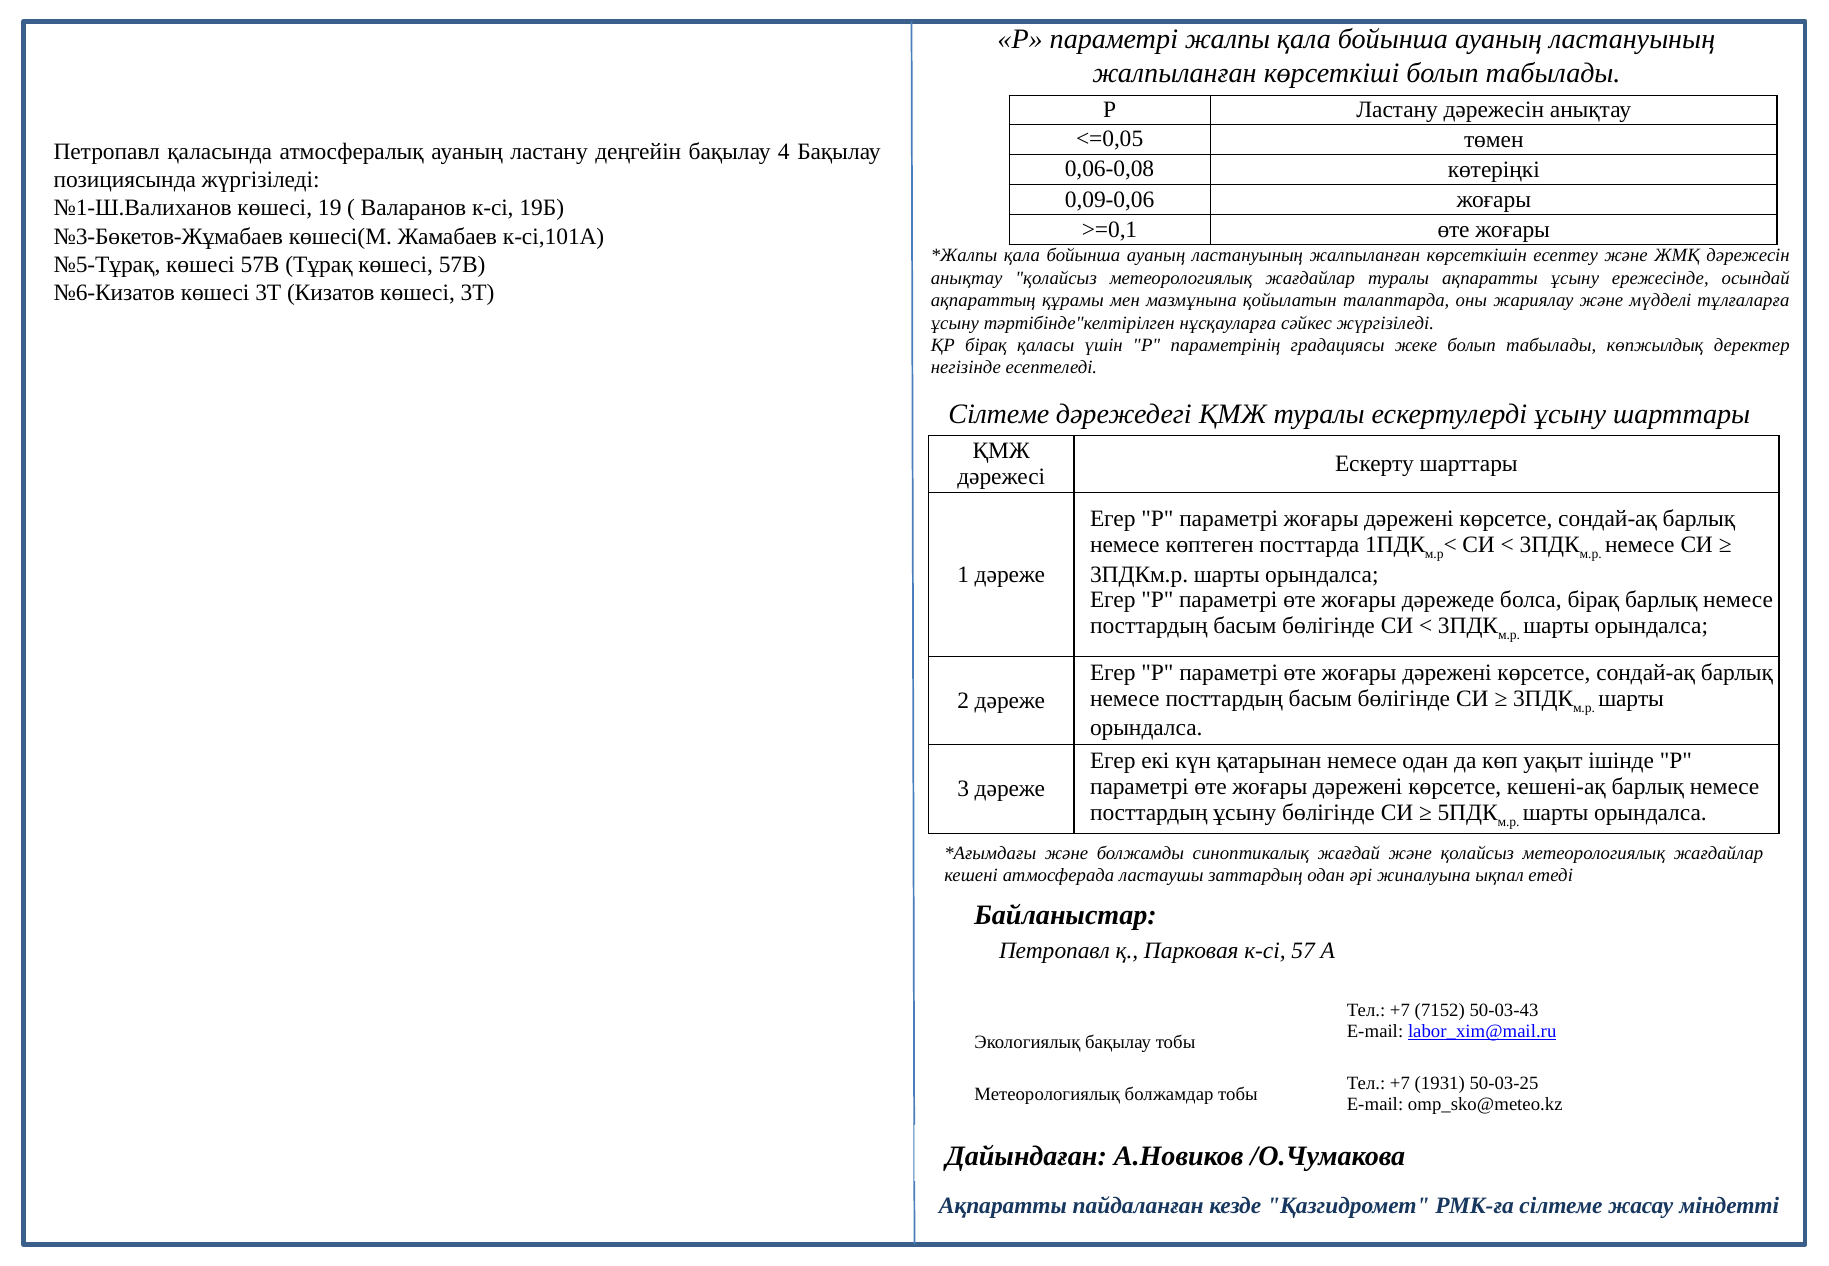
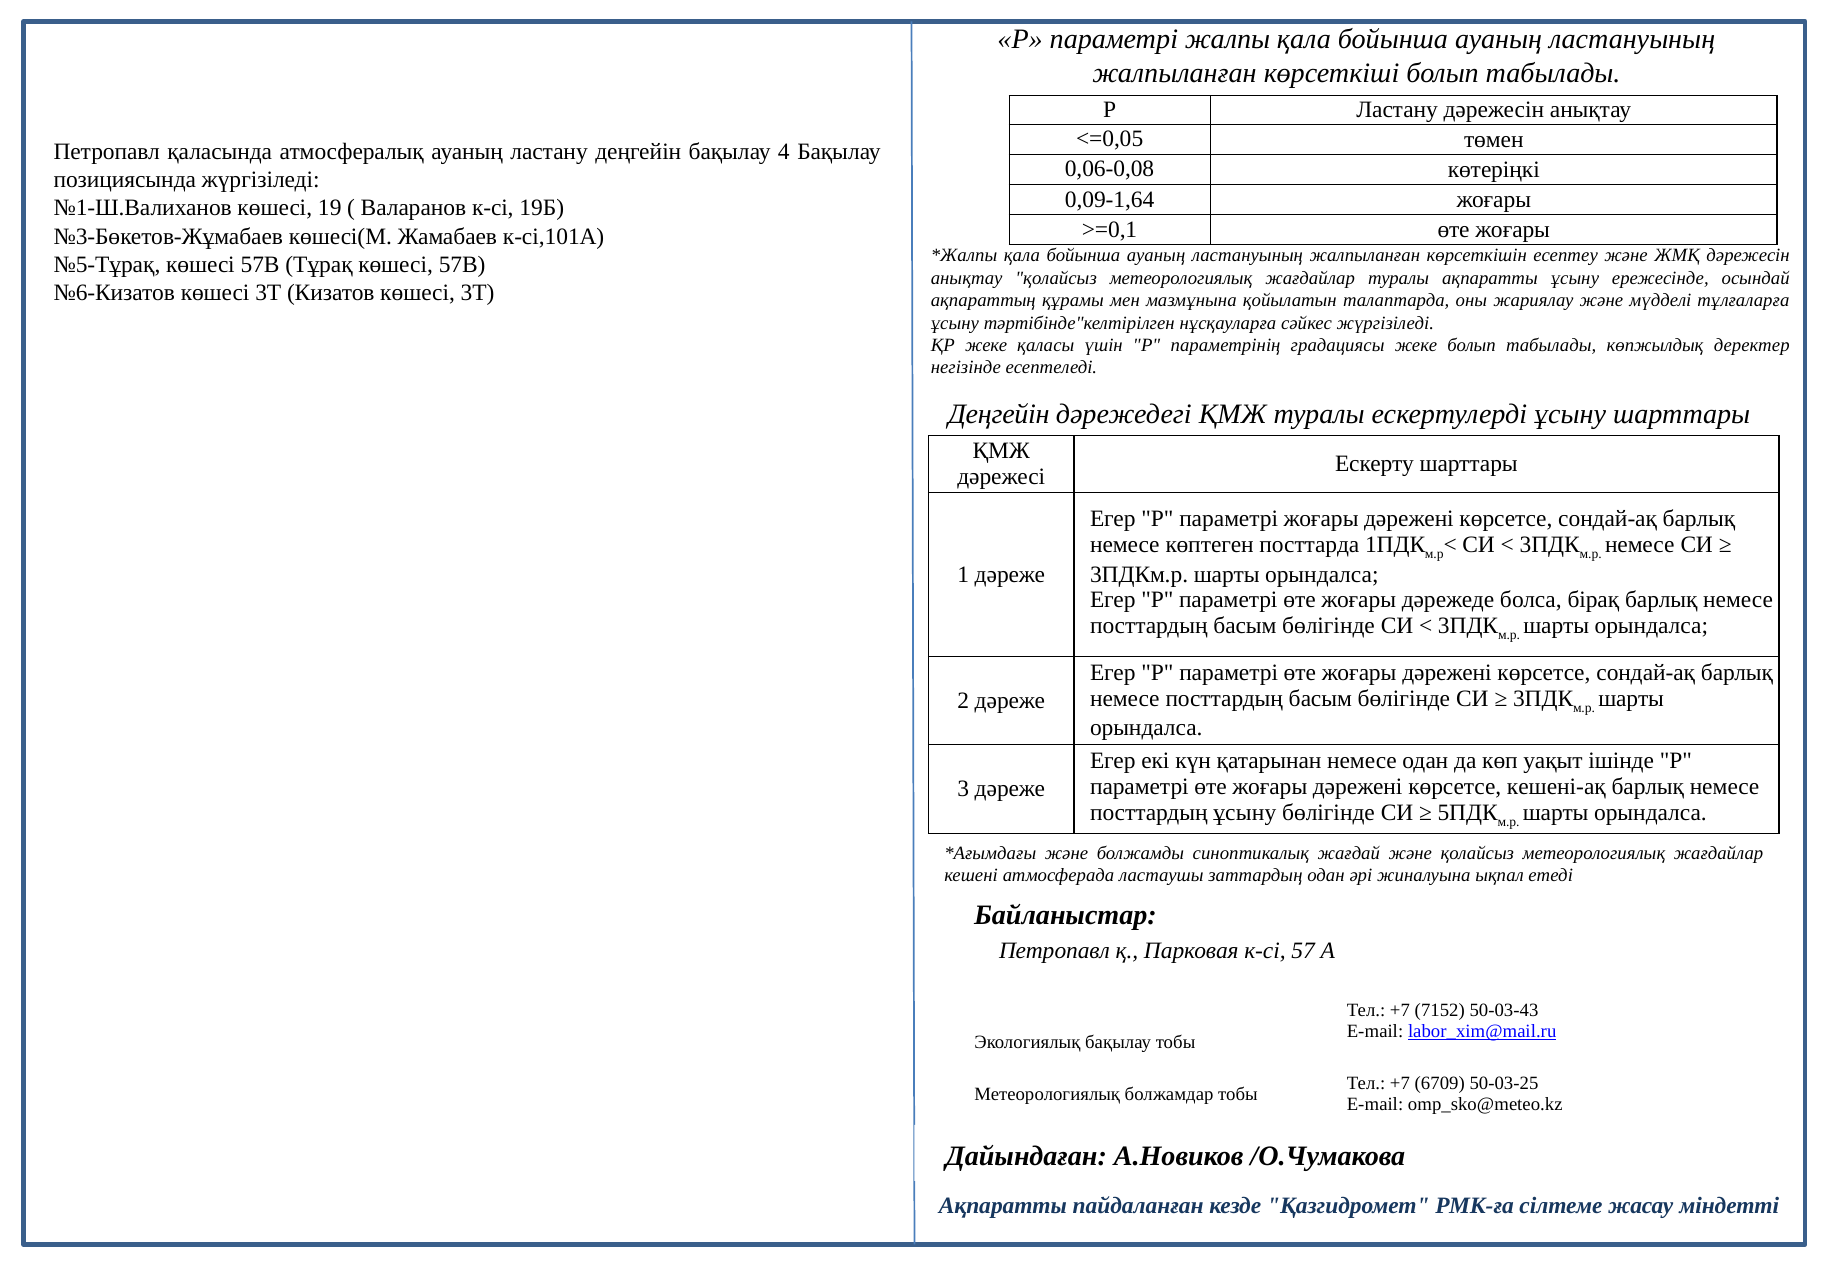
0,09-0,06: 0,09-0,06 -> 0,09-1,64 (1110, 199)
ҚР бірақ: бірақ -> жеке (986, 345)
Сілтеме: Сілтеме -> Деңгейін (999, 414)
1931: 1931 -> 6709 (1440, 1084)
